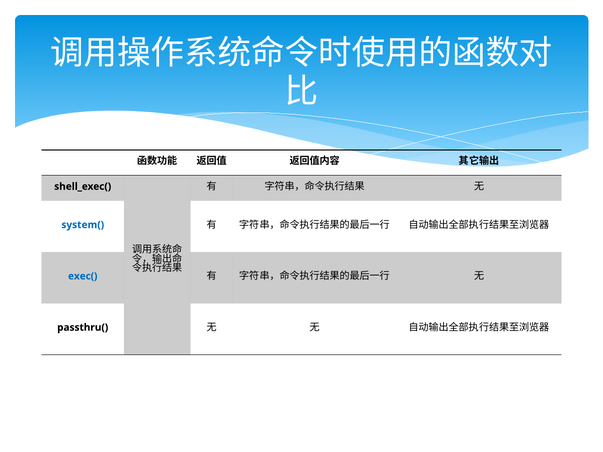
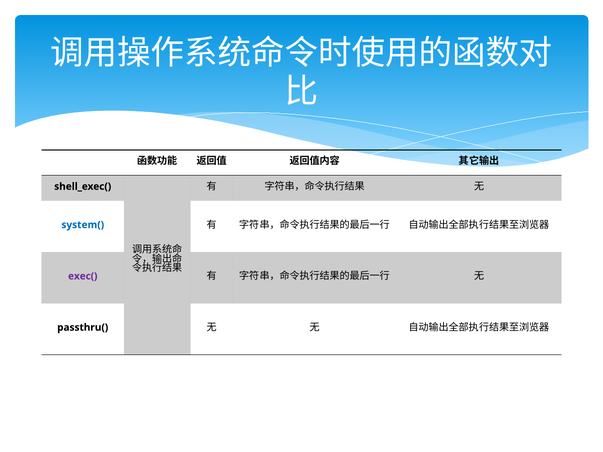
exec( colour: blue -> purple (83, 276)
